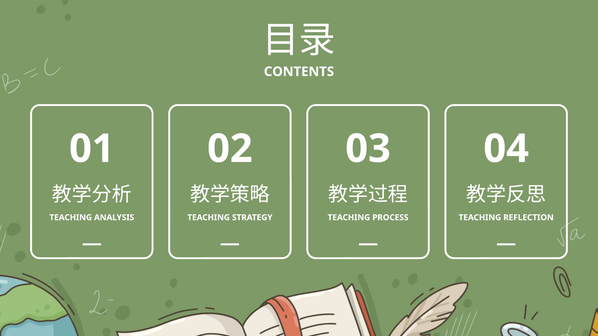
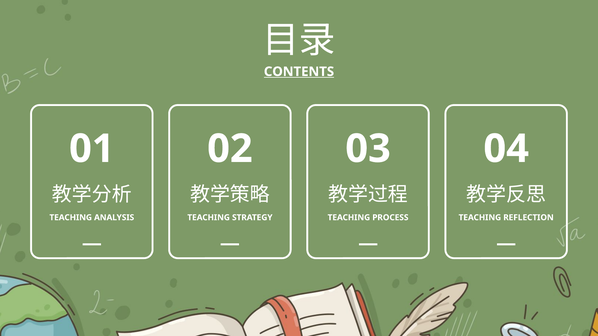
CONTENTS underline: none -> present (299, 72)
